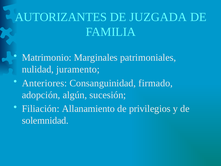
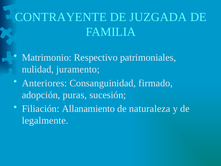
AUTORIZANTES: AUTORIZANTES -> CONTRAYENTE (61, 17)
Marginales: Marginales -> Respectivo (96, 57)
algún: algún -> puras (75, 95)
privilegios: privilegios -> naturaleza (150, 109)
solemnidad: solemnidad -> legalmente (45, 120)
